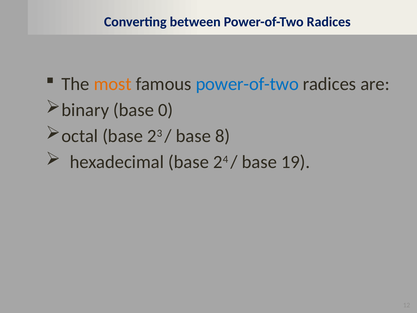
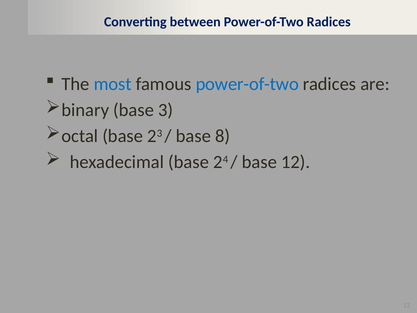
most colour: orange -> blue (113, 84)
0: 0 -> 3 (166, 110)
base 19: 19 -> 12 (296, 162)
